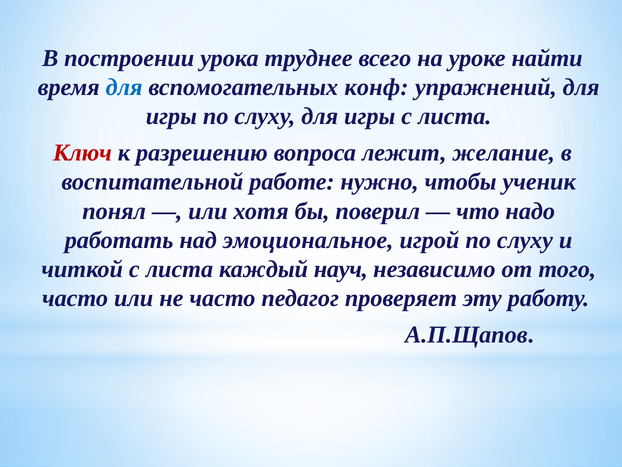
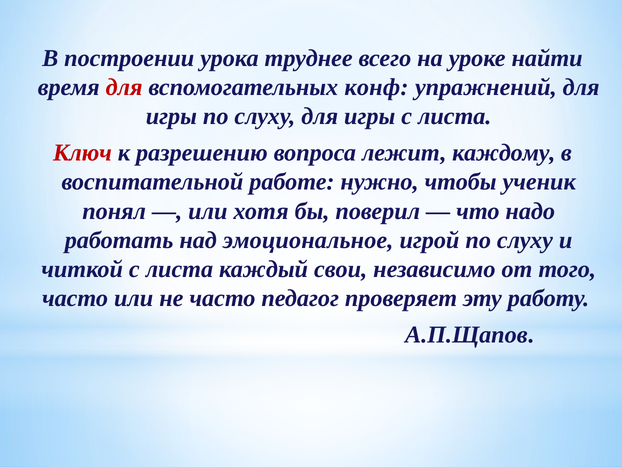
для colour: blue -> red (124, 87)
желание: желание -> каждому (504, 153)
науч: науч -> свои (341, 269)
